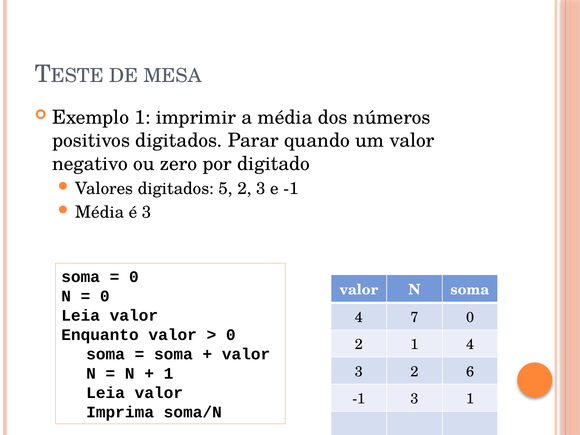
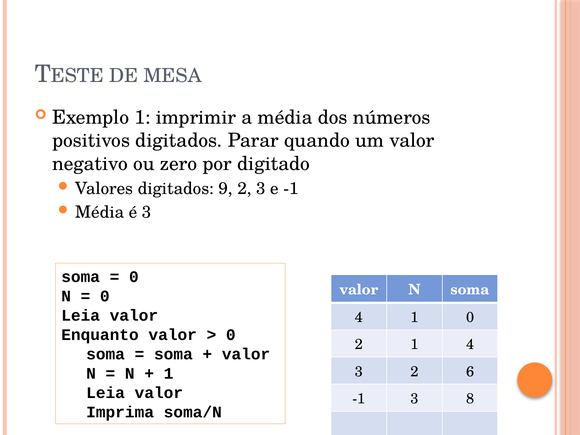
5: 5 -> 9 (226, 189)
4 7: 7 -> 1 (414, 317)
3 1: 1 -> 8 (470, 399)
